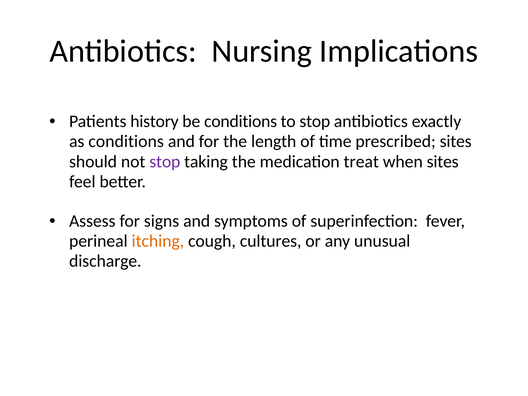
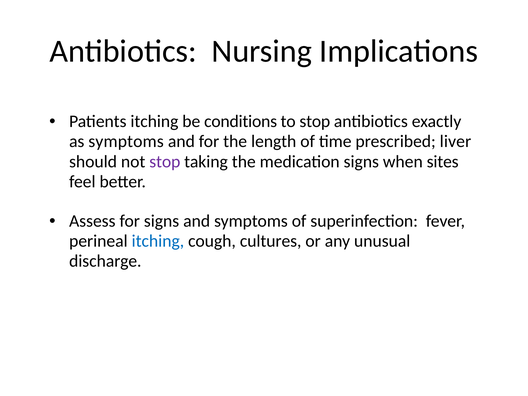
Patients history: history -> itching (154, 121)
as conditions: conditions -> symptoms (126, 141)
prescribed sites: sites -> liver (455, 141)
medication treat: treat -> signs (361, 162)
itching colour: orange -> blue (158, 241)
